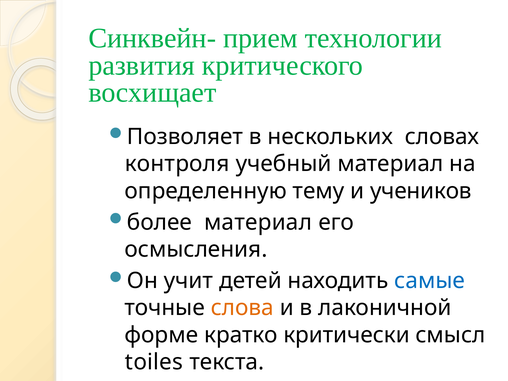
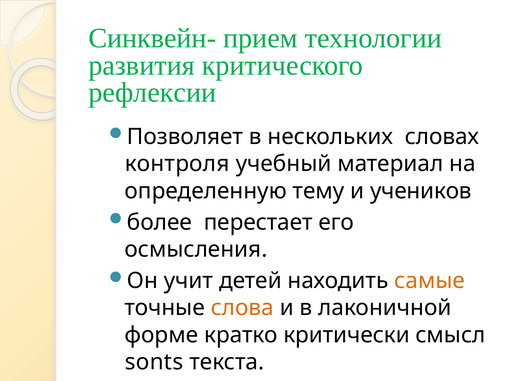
восхищает: восхищает -> рефлексии (152, 93)
более материал: материал -> перестает (258, 222)
самые colour: blue -> orange (430, 281)
toiles: toiles -> sonts (154, 362)
